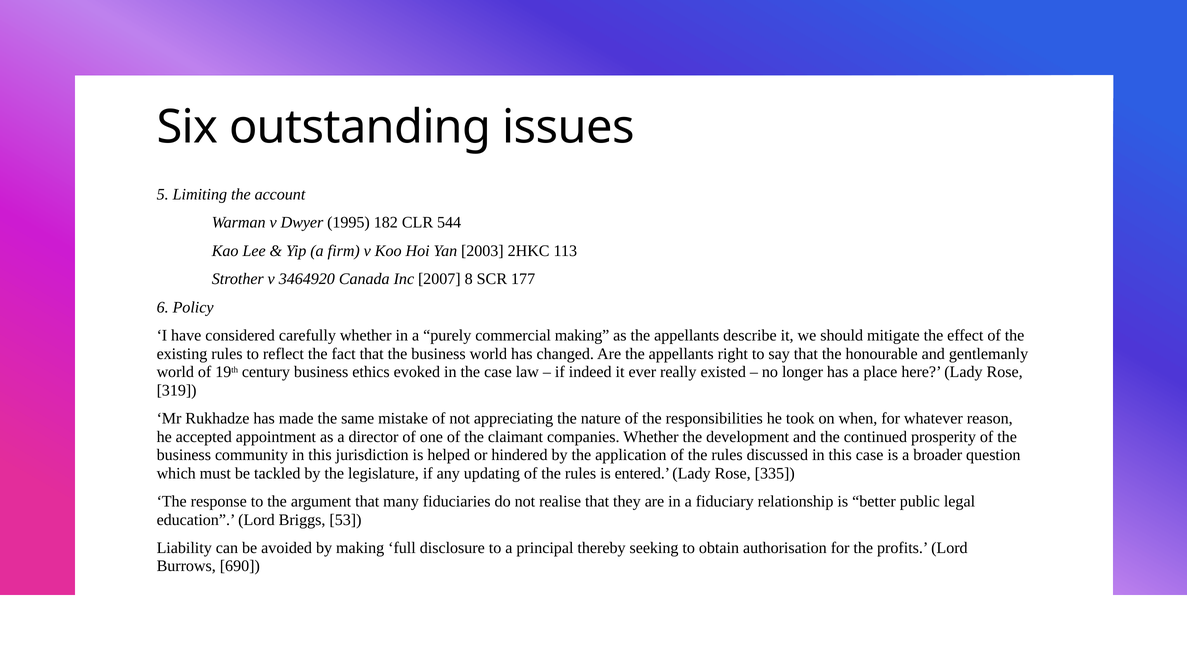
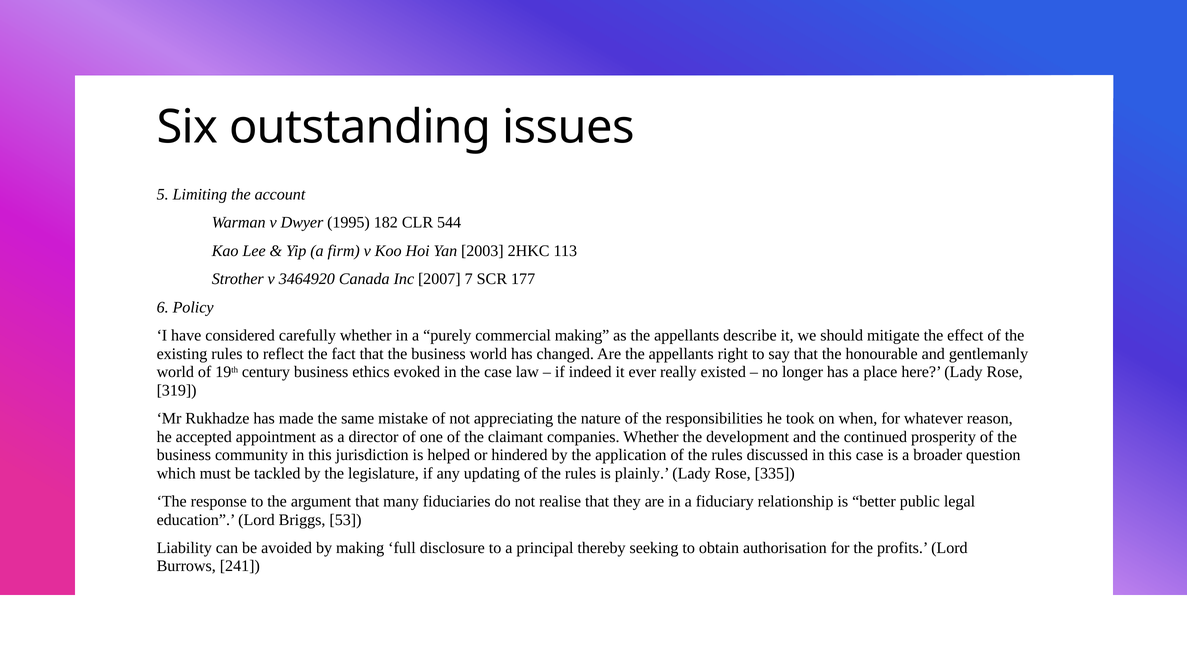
8: 8 -> 7 (469, 279)
entered: entered -> plainly (642, 473)
690: 690 -> 241 (240, 566)
